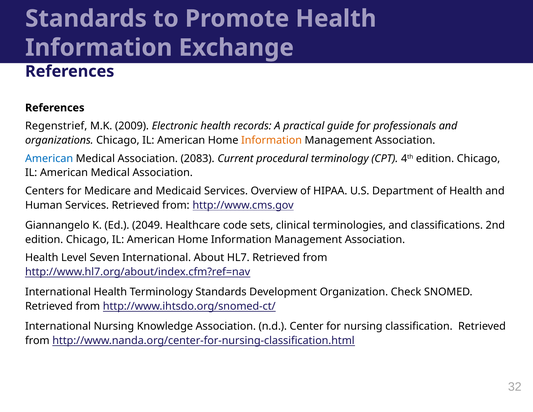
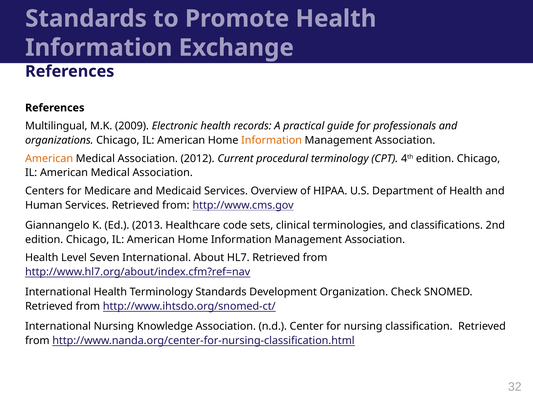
Regenstrief: Regenstrief -> Multilingual (56, 126)
American colour: blue -> orange (49, 158)
2083: 2083 -> 2012 (198, 158)
2049: 2049 -> 2013 (147, 225)
